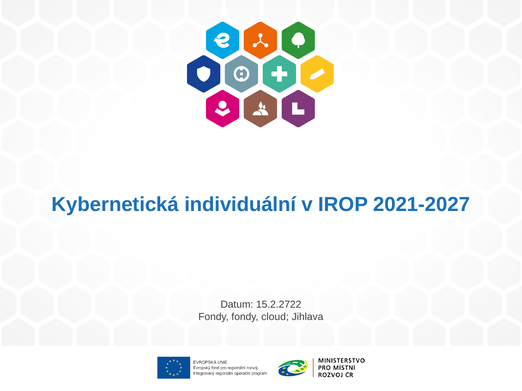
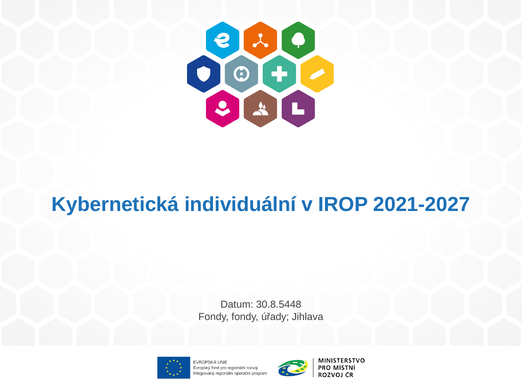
15.2.2722: 15.2.2722 -> 30.8.5448 (279, 305)
cloud: cloud -> úřady (275, 317)
